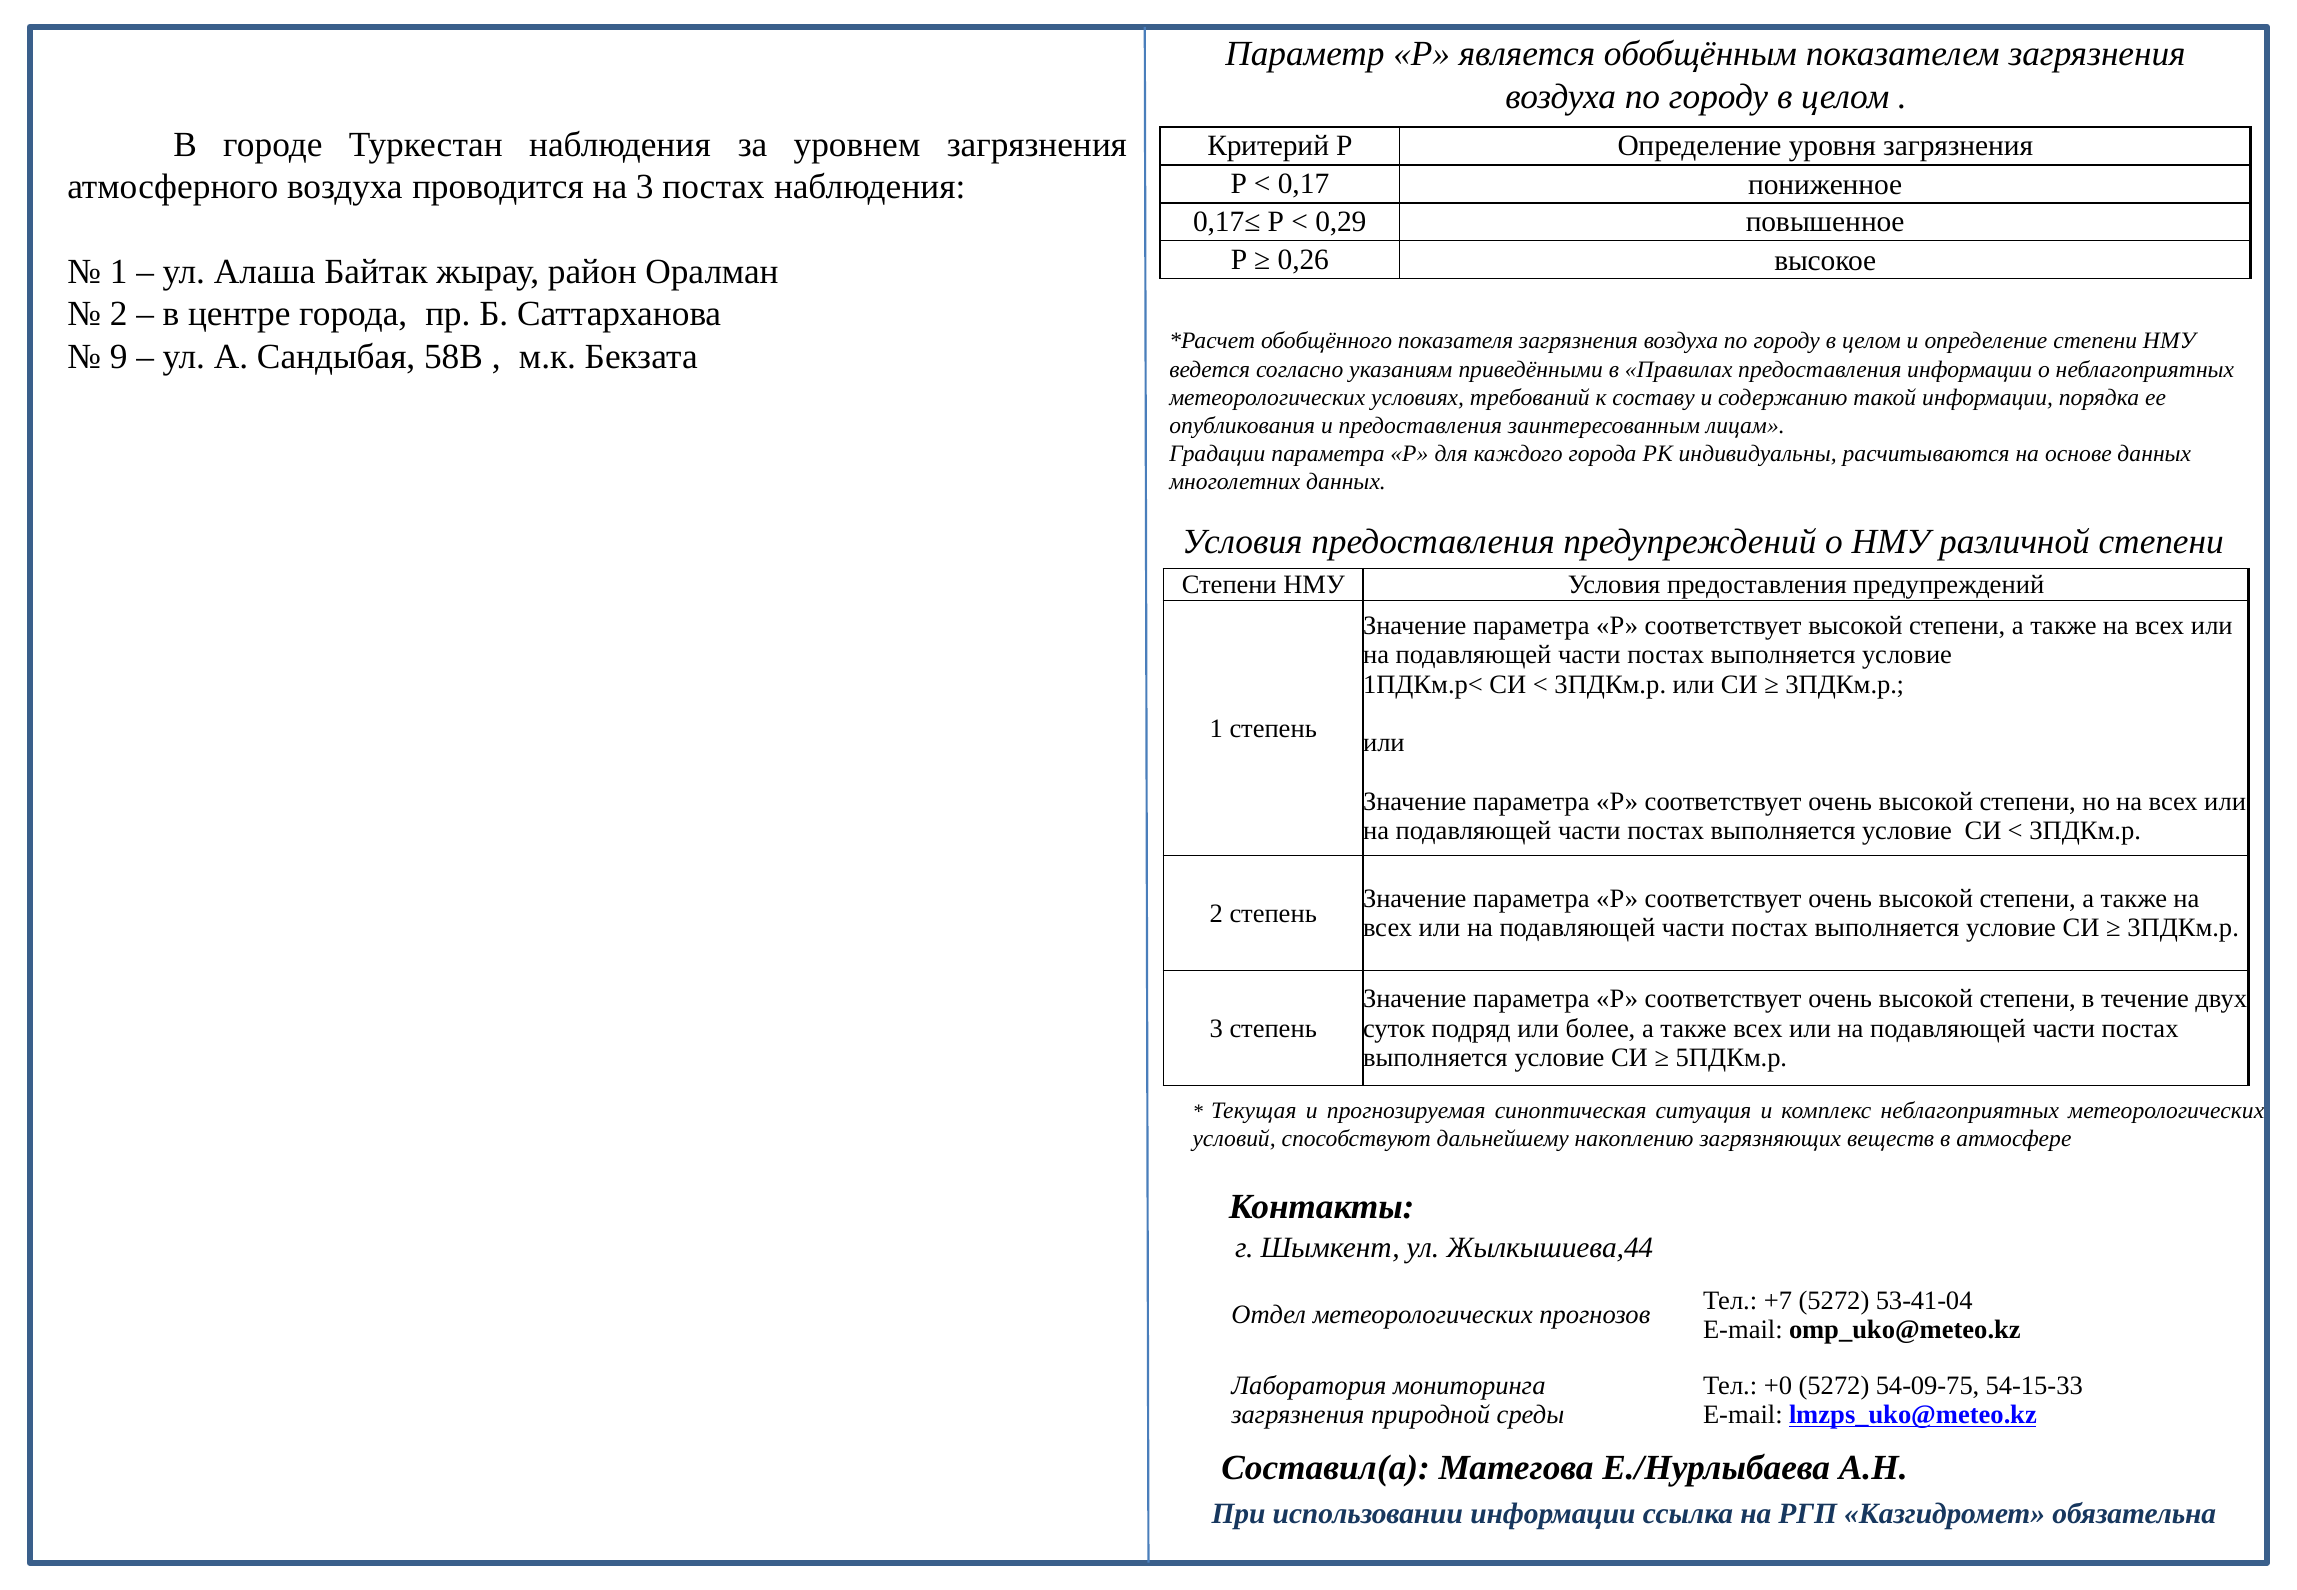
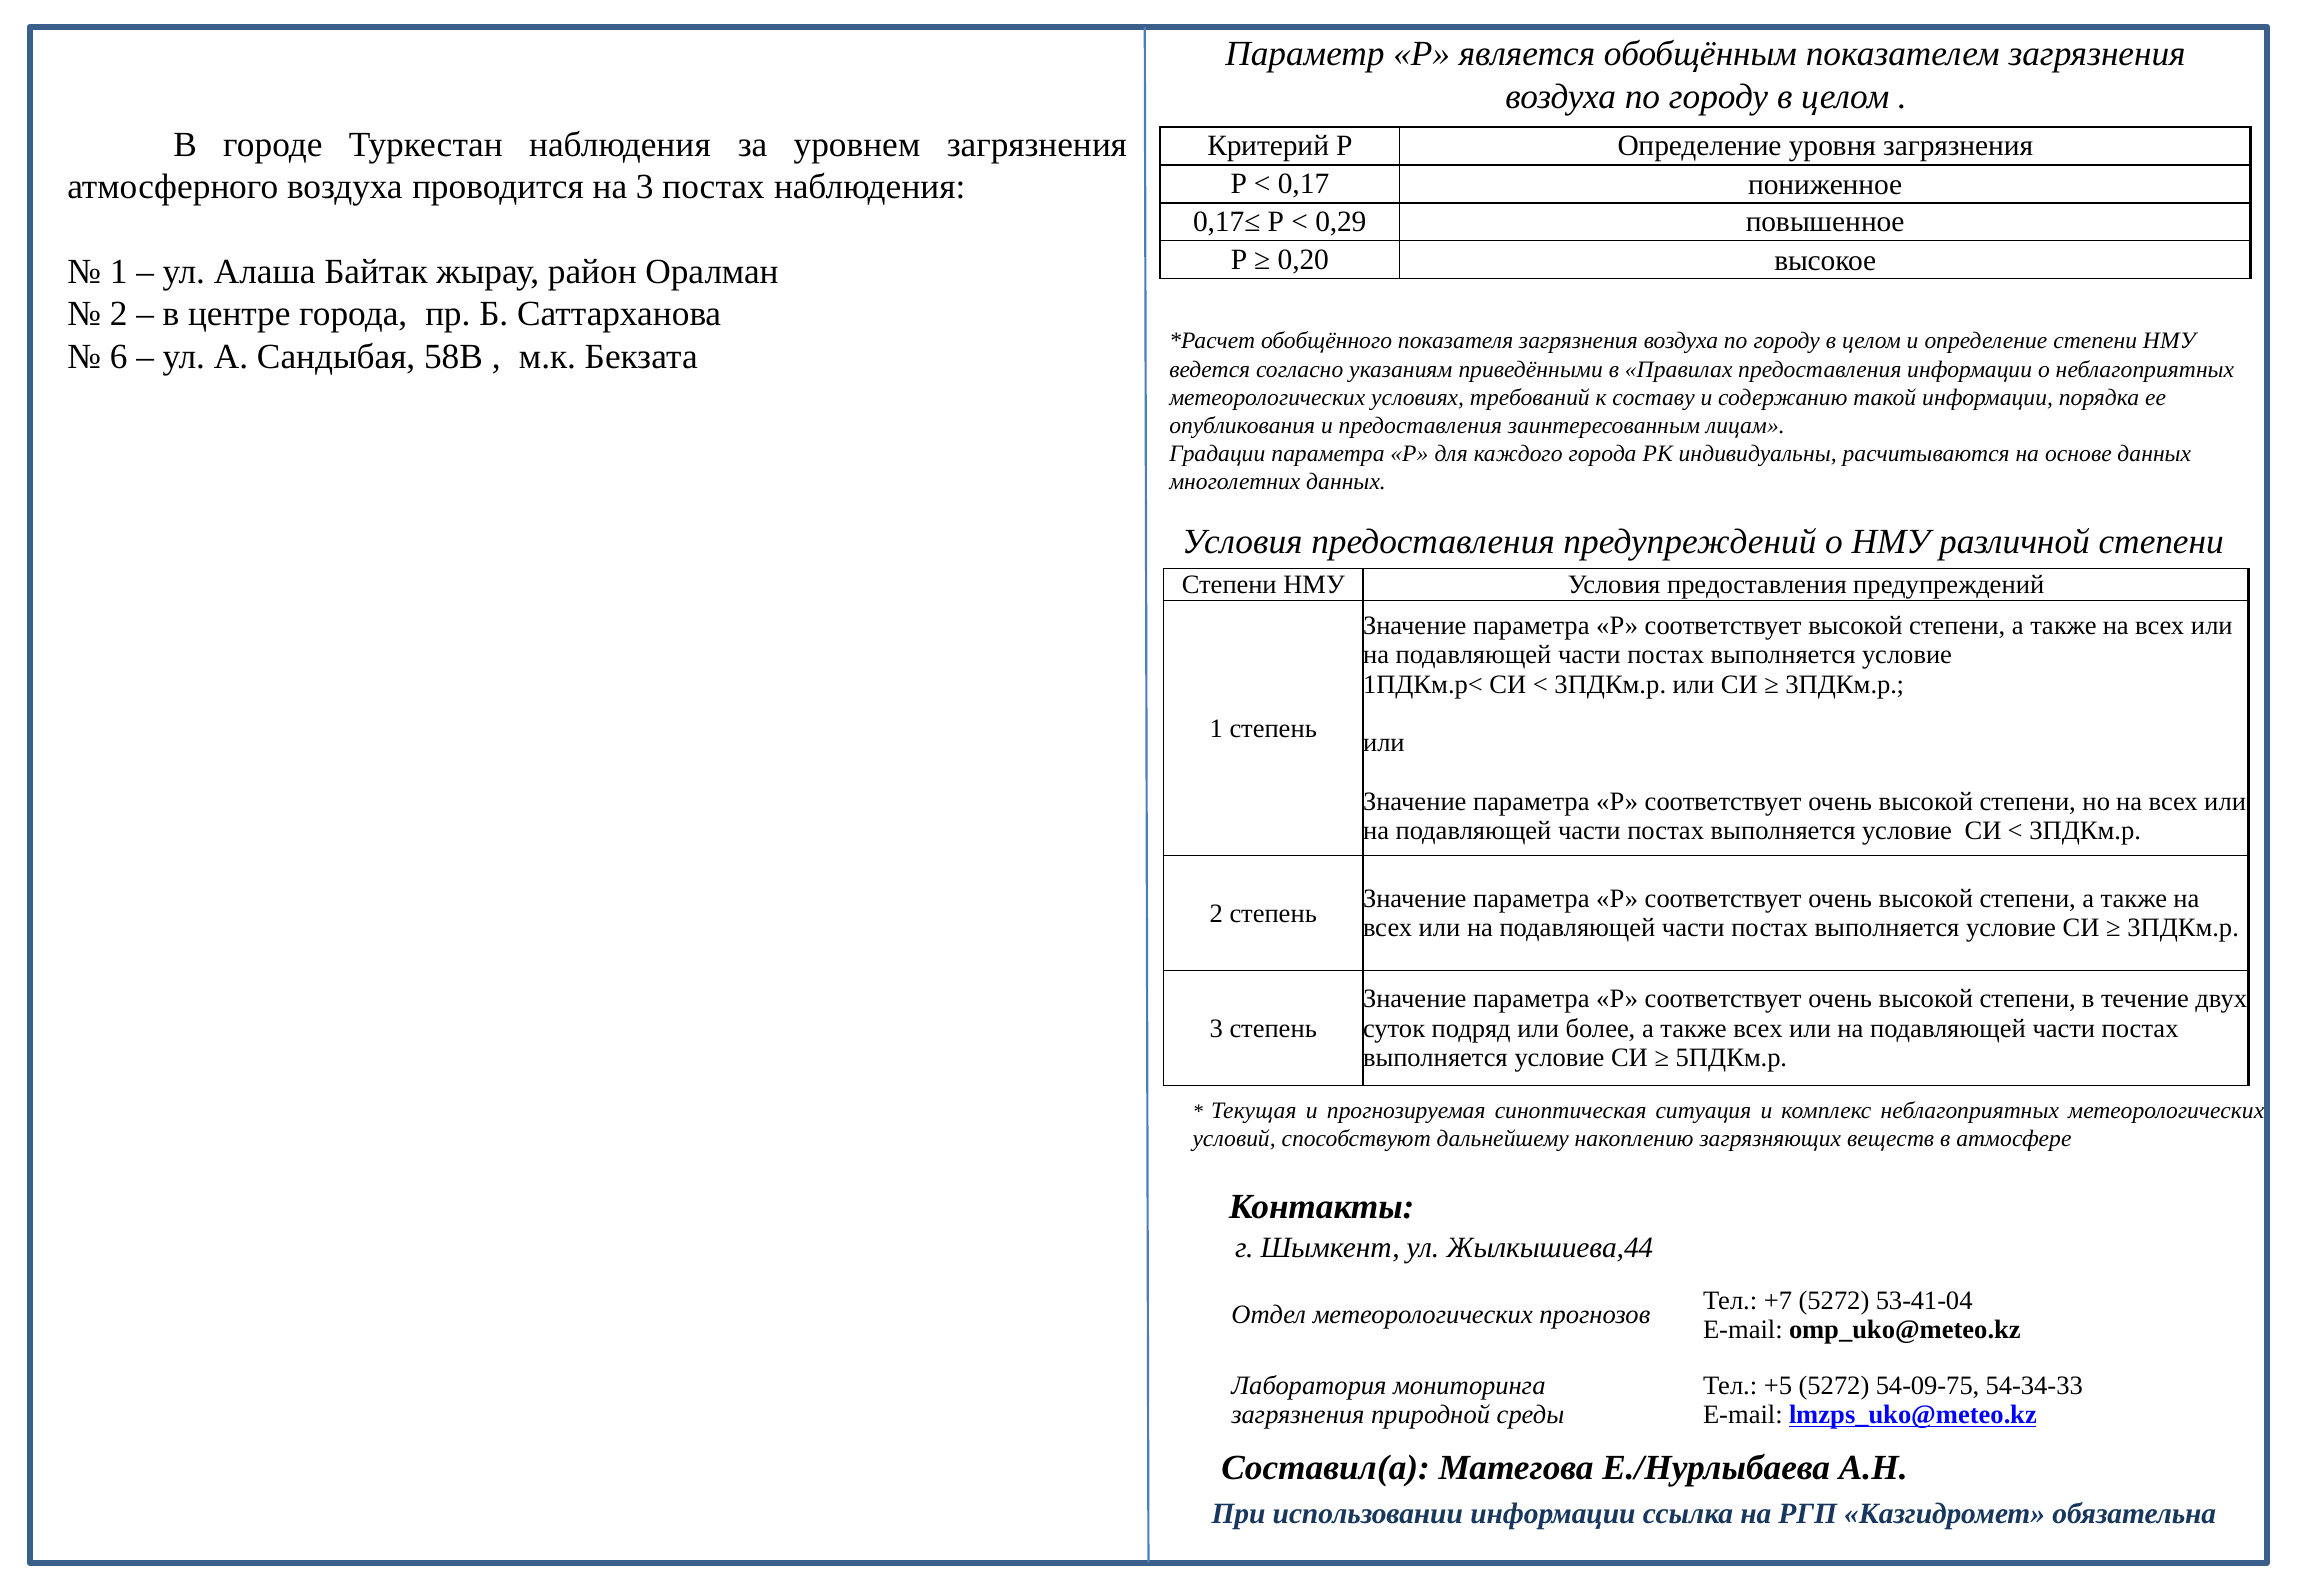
0,26: 0,26 -> 0,20 (1303, 259)
9: 9 -> 6 (119, 357)
+0: +0 -> +5 (1778, 1386)
54-15-33: 54-15-33 -> 54-34-33 (2034, 1386)
